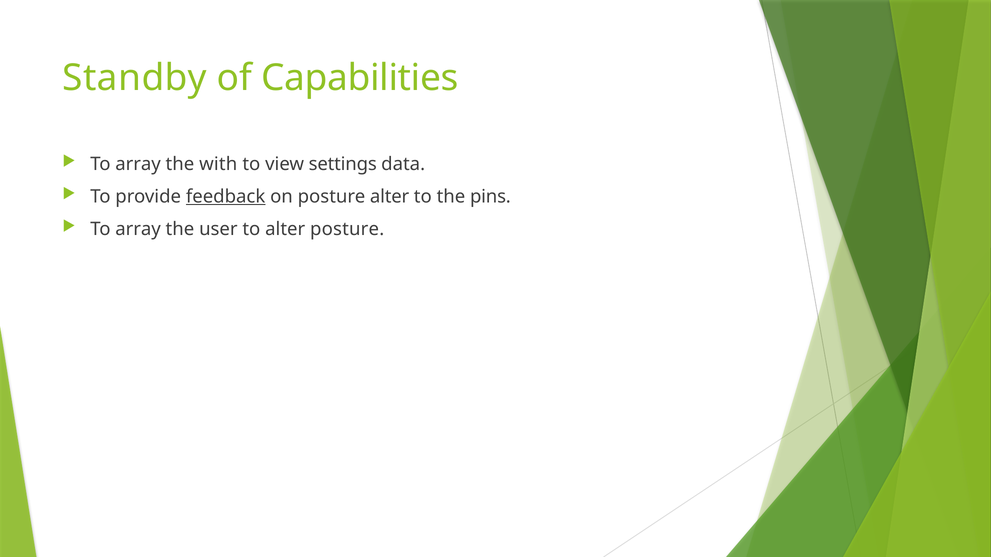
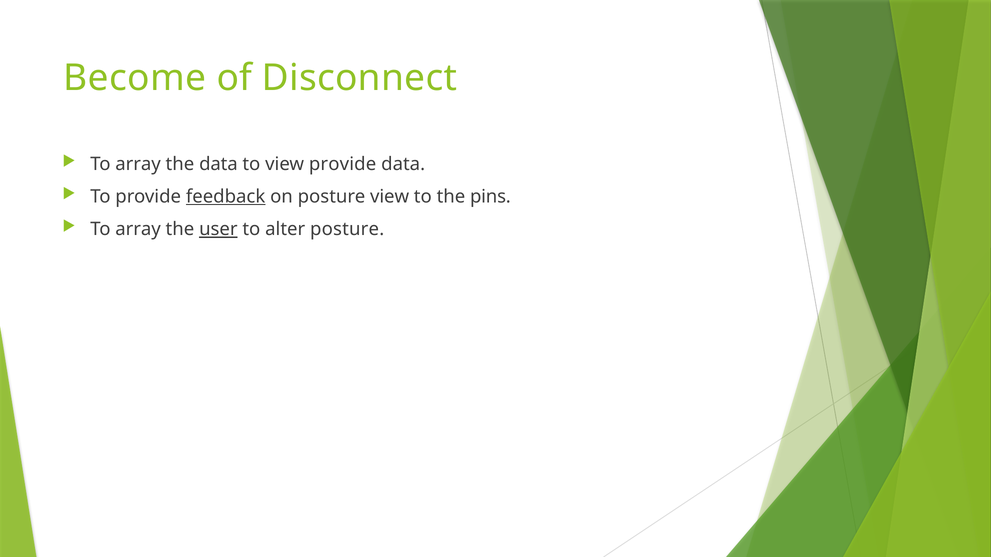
Standby: Standby -> Become (135, 78)
Capabilities: Capabilities -> Disconnect (359, 78)
the with: with -> data (218, 164)
view settings: settings -> provide (343, 164)
posture alter: alter -> view (390, 197)
user underline: none -> present (218, 229)
